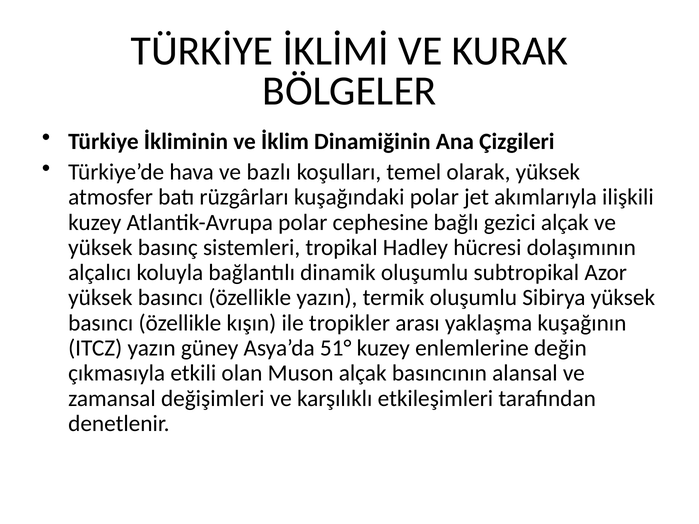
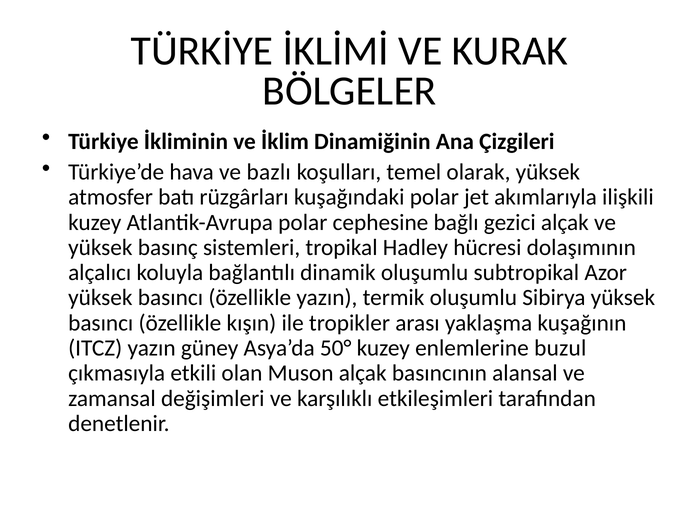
51°: 51° -> 50° (336, 348)
değin: değin -> buzul (560, 348)
